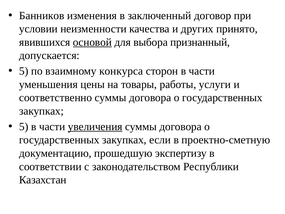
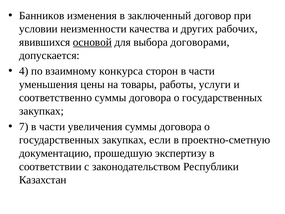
принято: принято -> рабочих (237, 29)
признанный: признанный -> договорами (200, 42)
5: 5 -> 4 (24, 71)
5: 5 -> 7 (24, 126)
увеличения underline: present -> none (95, 126)
